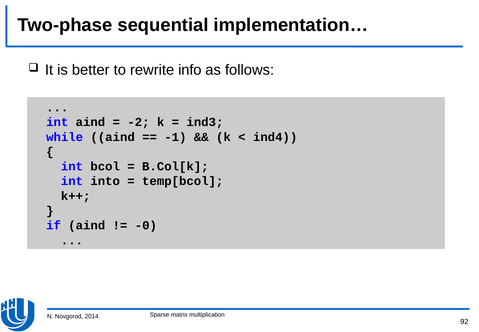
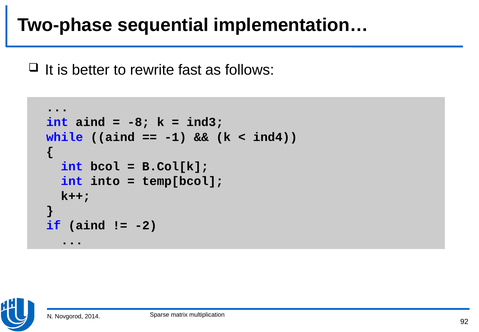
info: info -> fast (190, 70)
-2: -2 -> -8 (138, 122)
-0: -0 -> -2 (146, 225)
